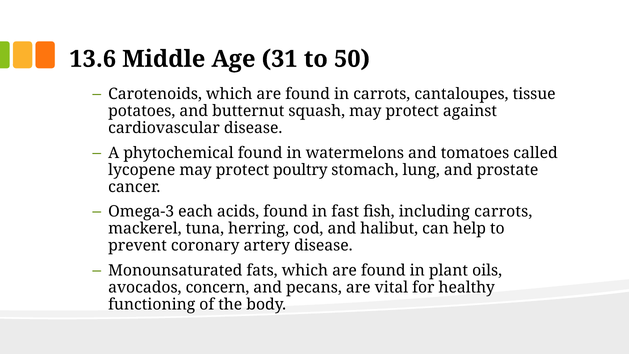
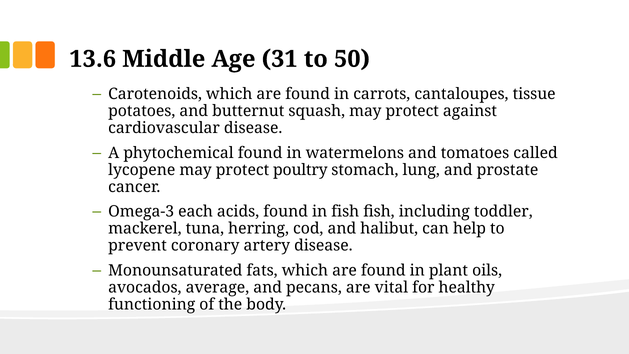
in fast: fast -> fish (345, 212)
including carrots: carrots -> toddler (503, 212)
concern: concern -> average (217, 287)
